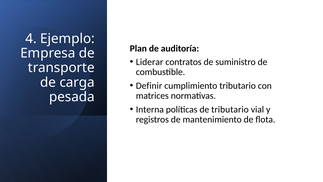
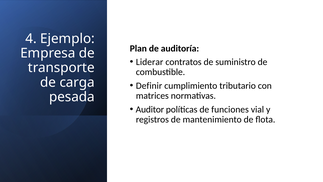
Interna: Interna -> Auditor (150, 109)
de tributario: tributario -> funciones (230, 109)
